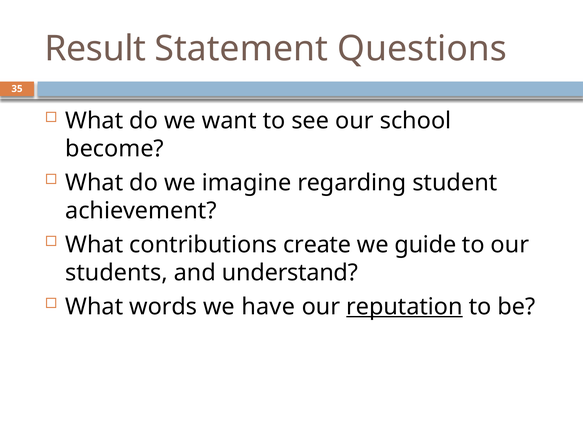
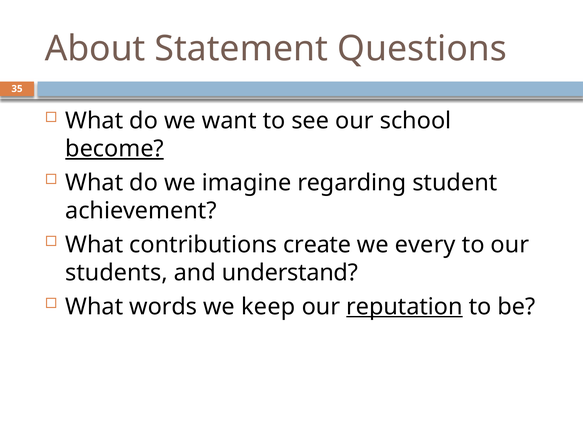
Result: Result -> About (95, 49)
become underline: none -> present (115, 149)
guide: guide -> every (425, 245)
have: have -> keep (268, 307)
